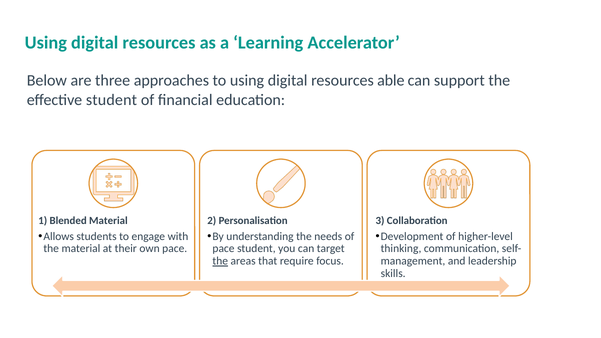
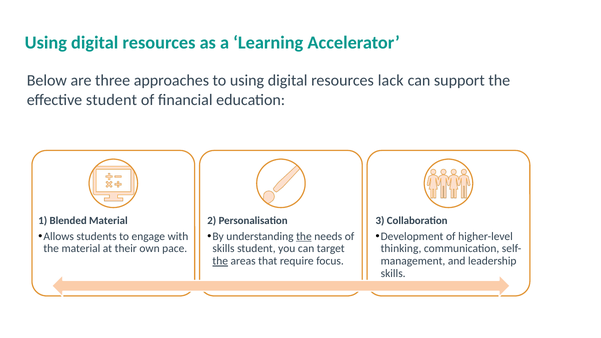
able: able -> lack (391, 81)
the underline: none -> present (304, 237)
pace: pace -> skills (224, 249)
